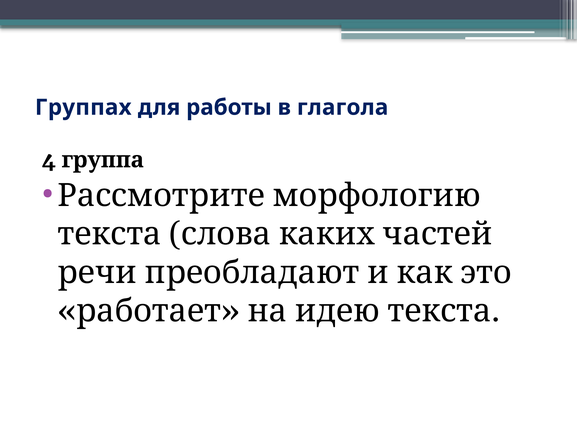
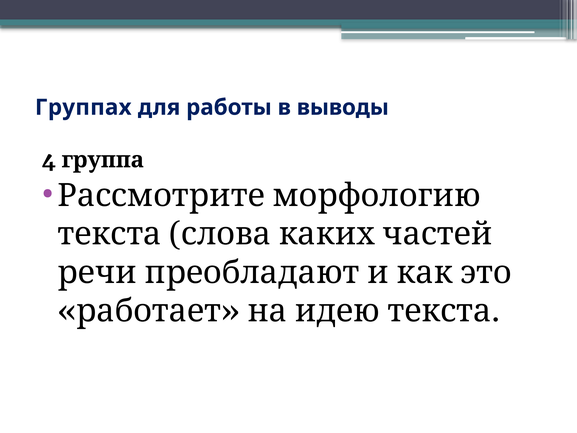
глагола: глагола -> выводы (343, 107)
